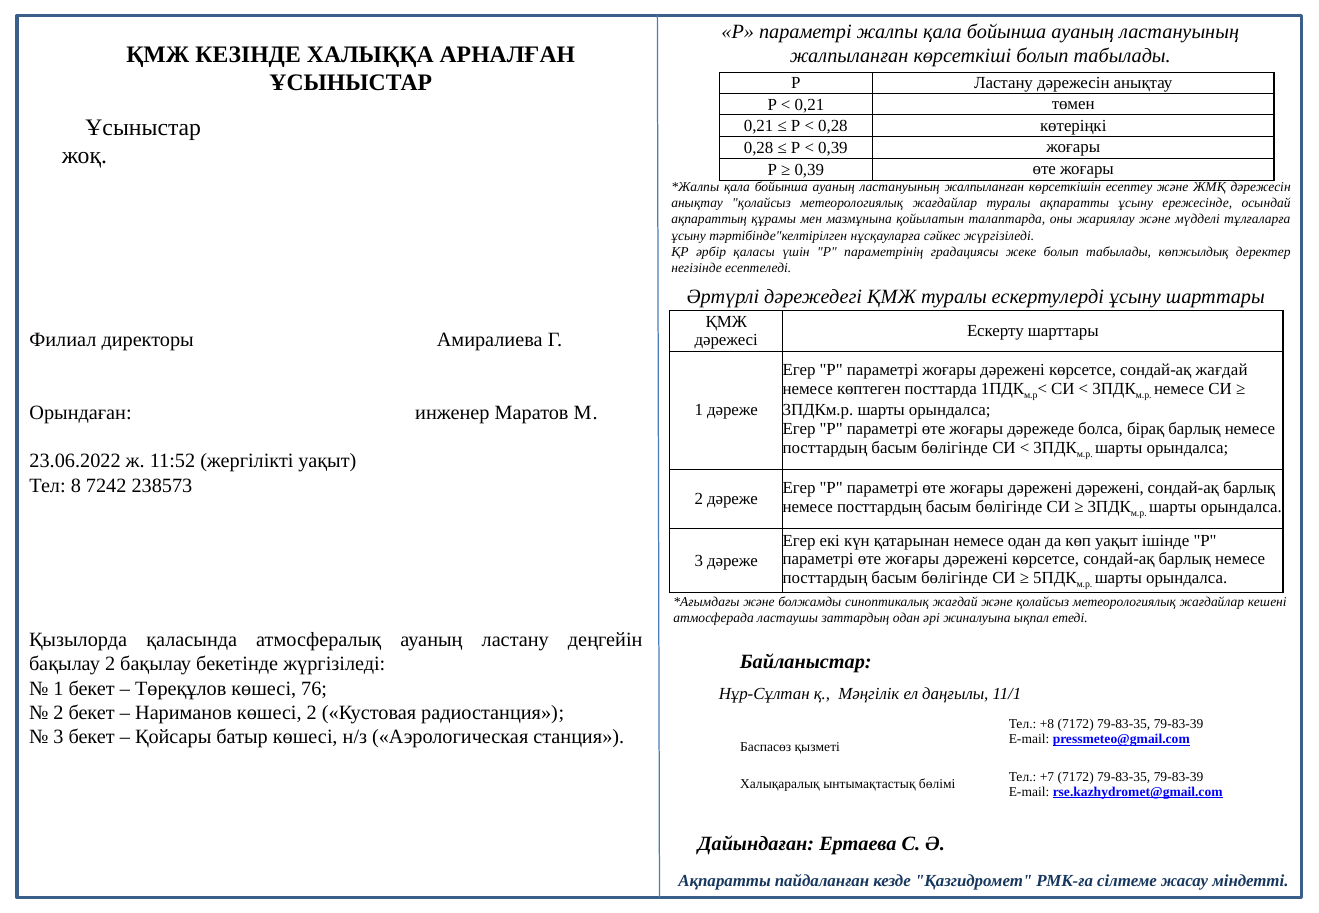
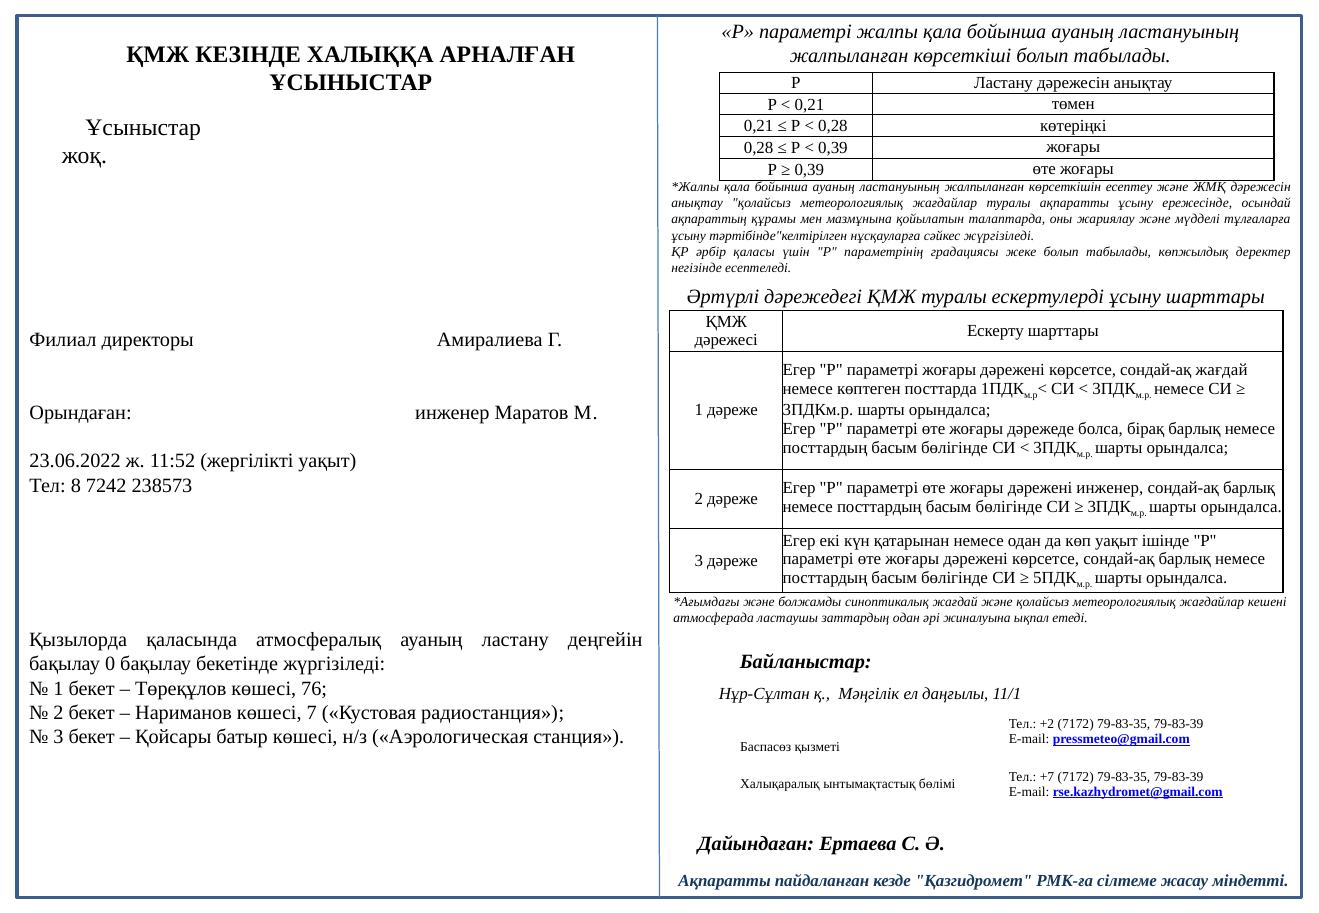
дәрежені дәрежені: дәрежені -> инженер (1110, 488)
бақылау 2: 2 -> 0 (110, 664)
көшесі 2: 2 -> 7 (312, 713)
+8: +8 -> +2 (1047, 724)
